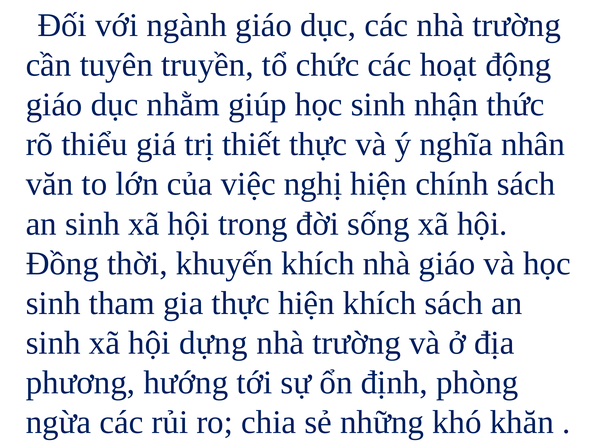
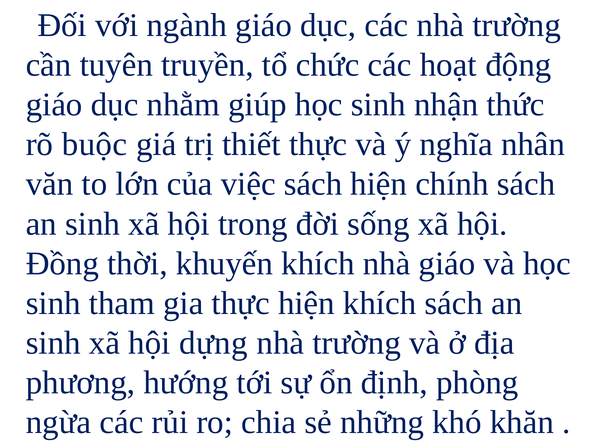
thiểu: thiểu -> buộc (94, 144)
việc nghị: nghị -> sách (313, 184)
